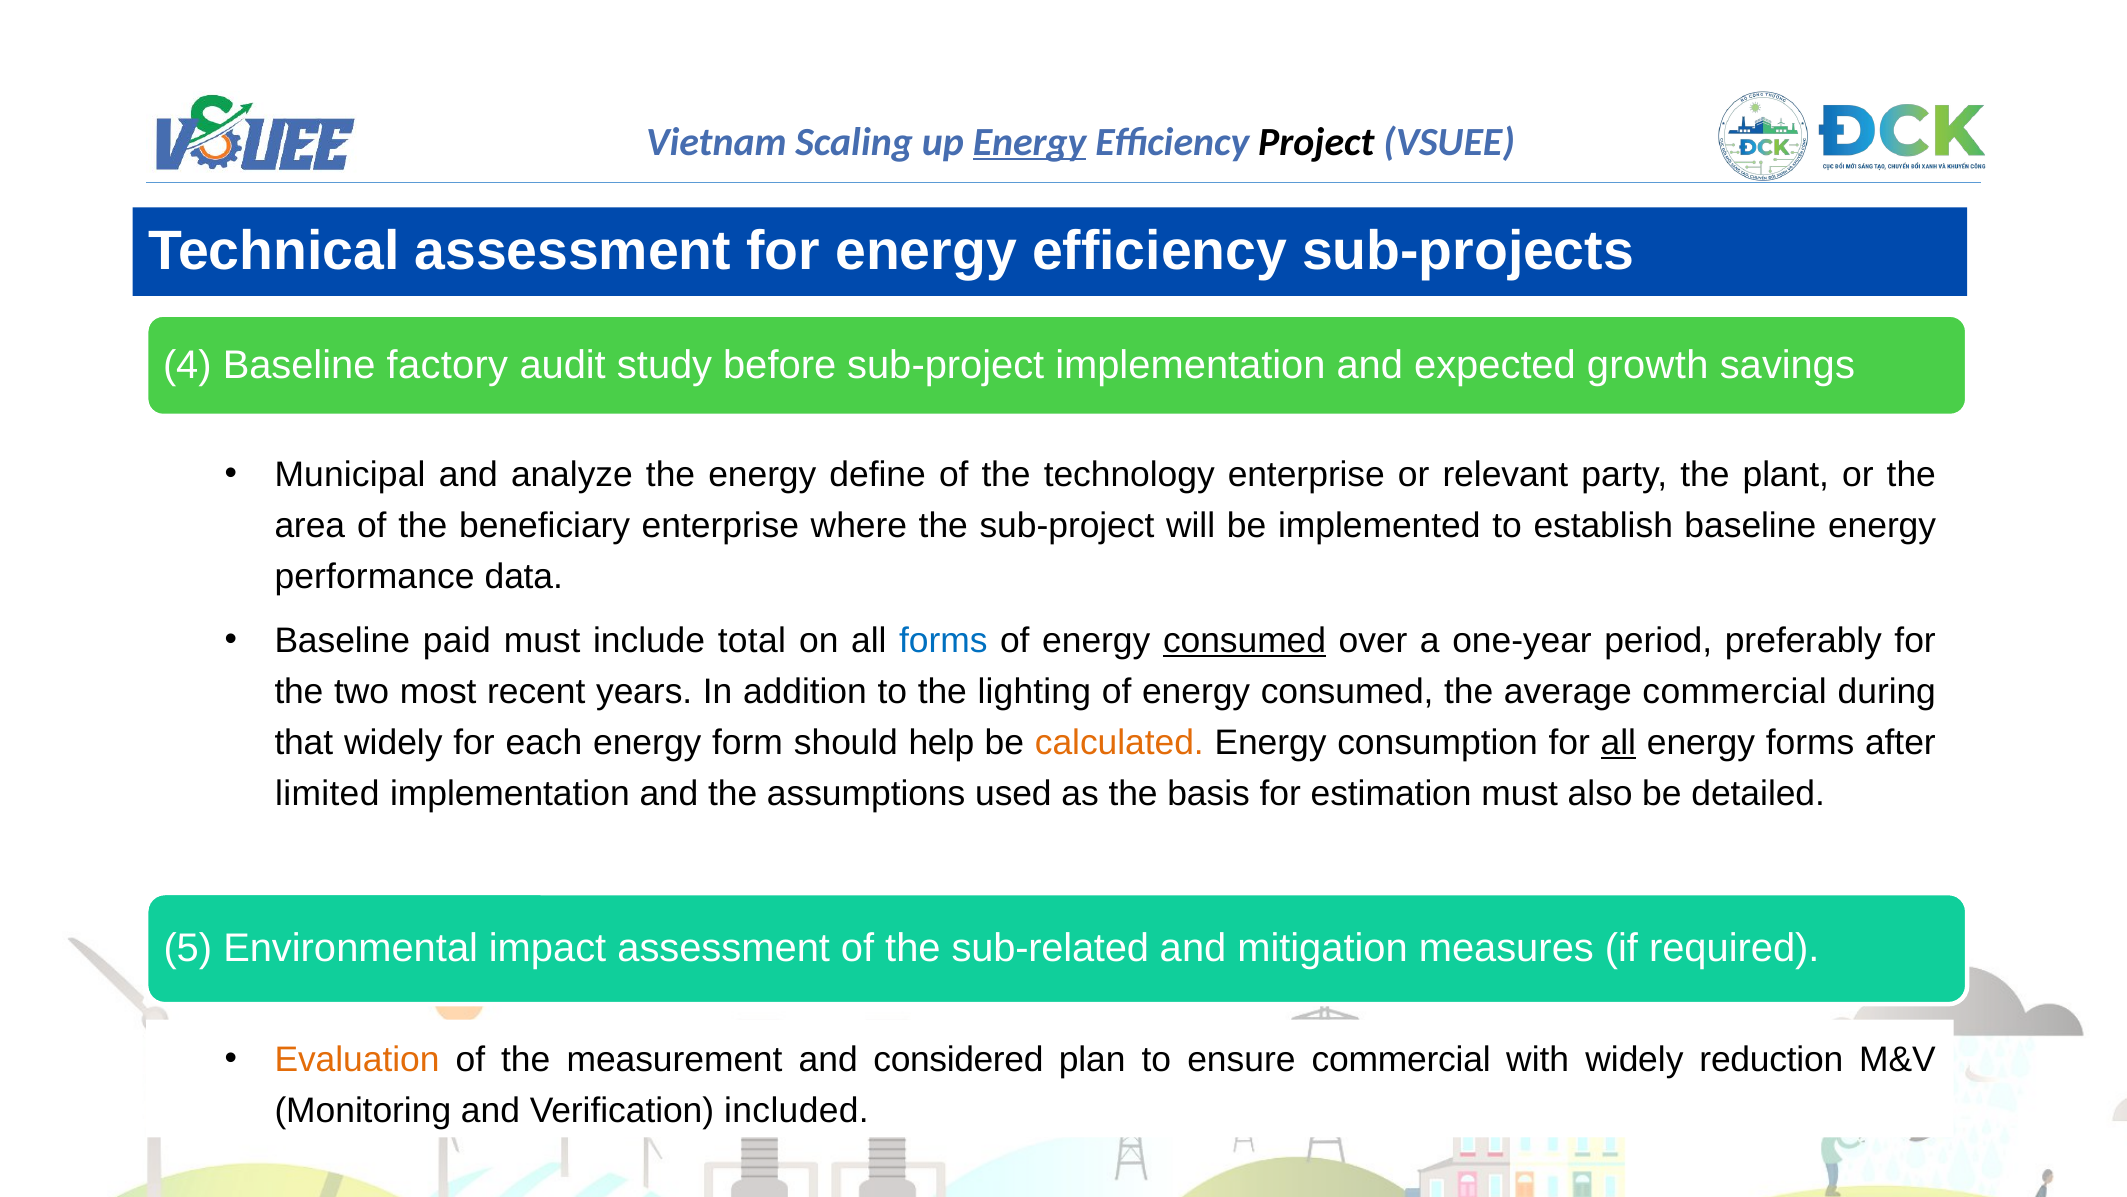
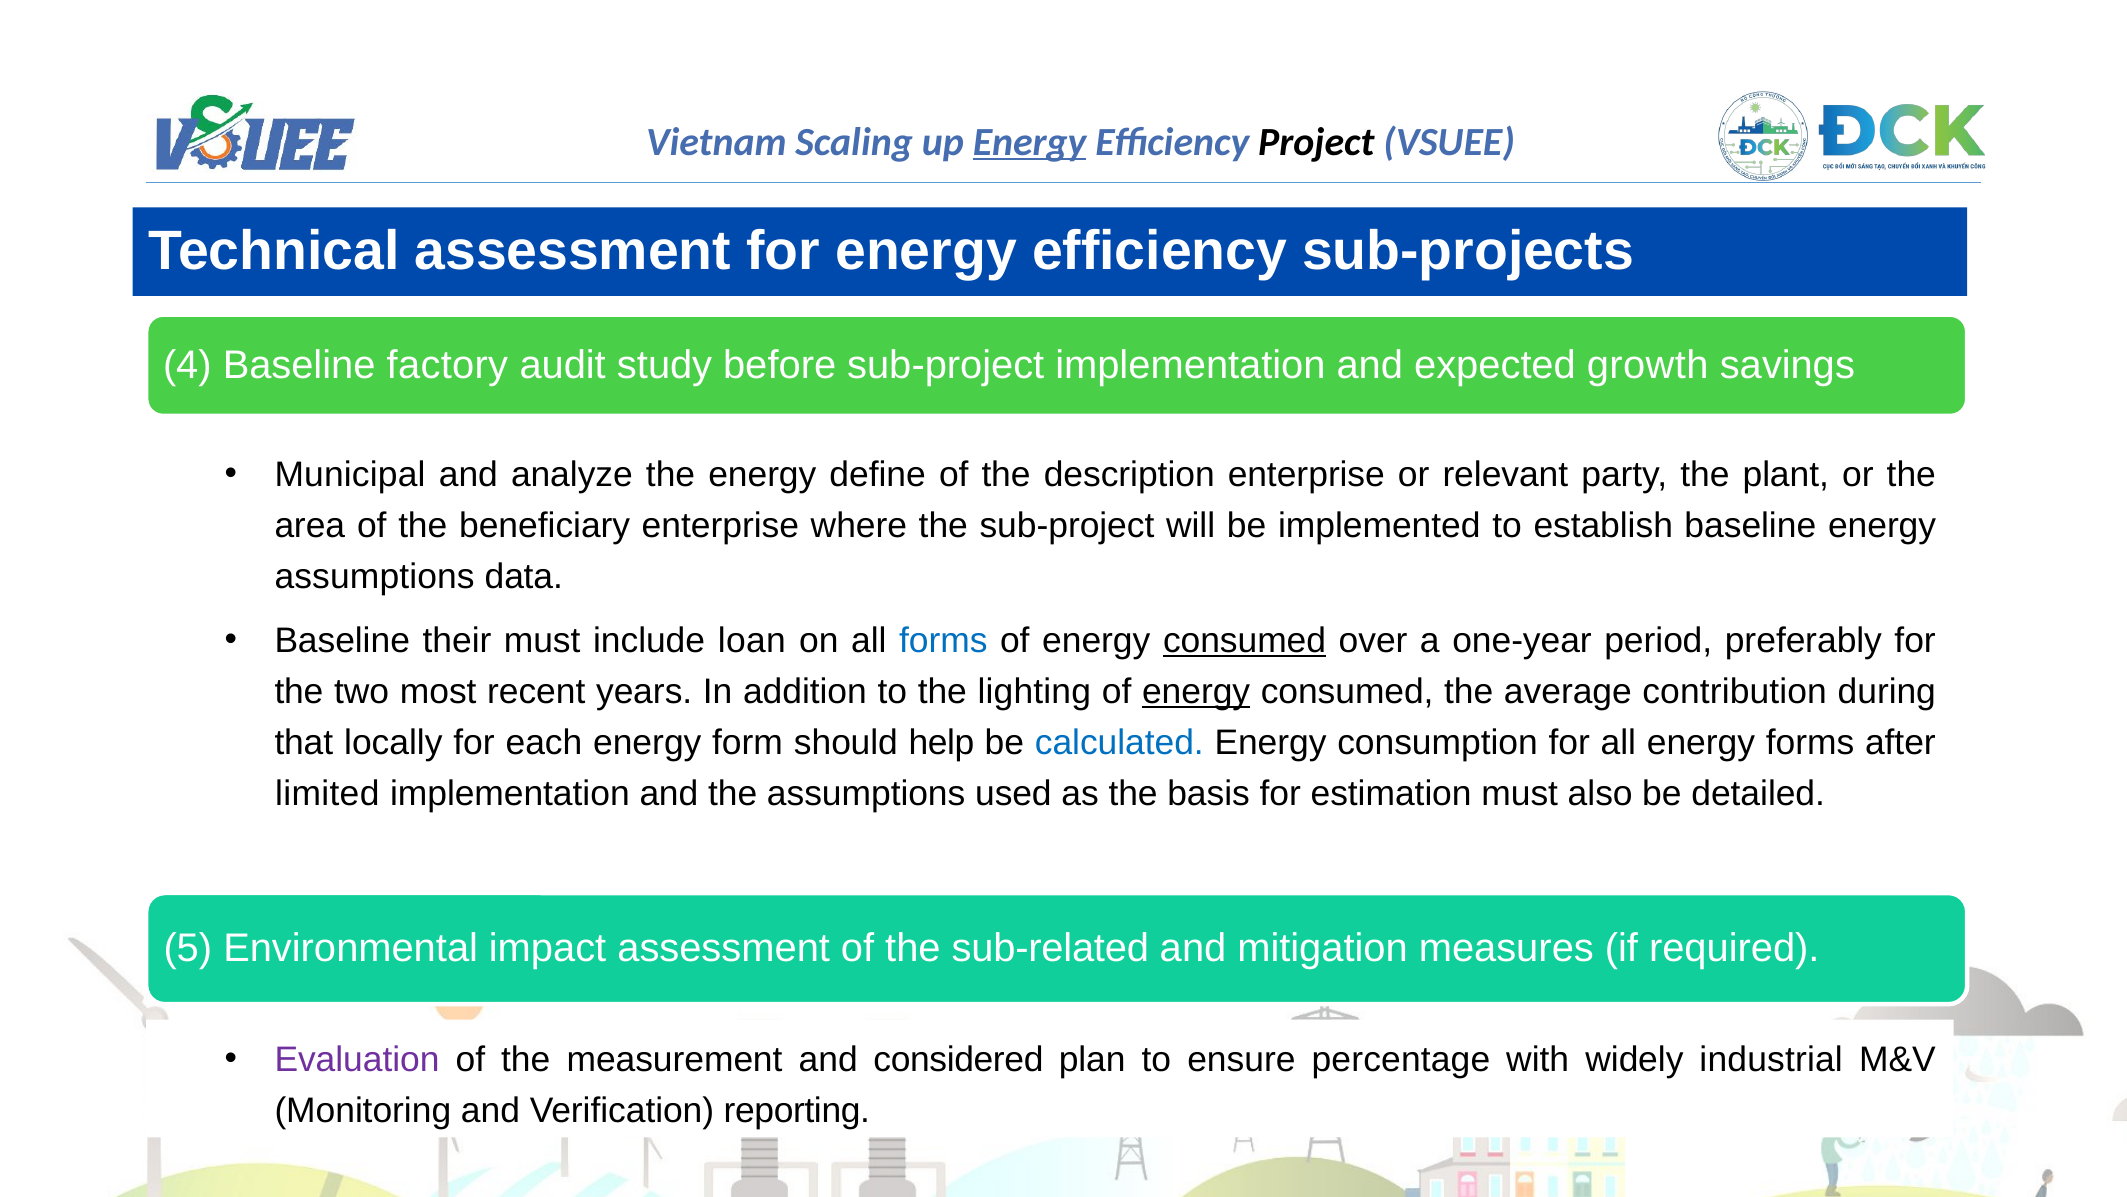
technology: technology -> description (1129, 474)
performance: performance -> assumptions (375, 576)
paid: paid -> their (457, 641)
total: total -> loan (752, 641)
energy underline: none -> present (1196, 692)
average commercial: commercial -> contribution (1735, 692)
that widely: widely -> locally (393, 743)
calculated colour: orange -> blue (1119, 743)
all underline: present -> none (1618, 743)
Evaluation colour: orange -> purple (357, 1059)
ensure commercial: commercial -> percentage (1401, 1059)
reduction: reduction -> industrial (1771, 1059)
included: included -> reporting (797, 1110)
